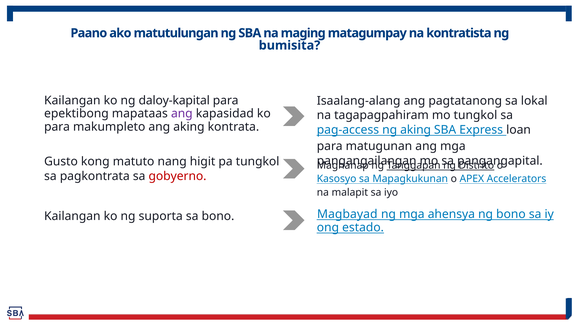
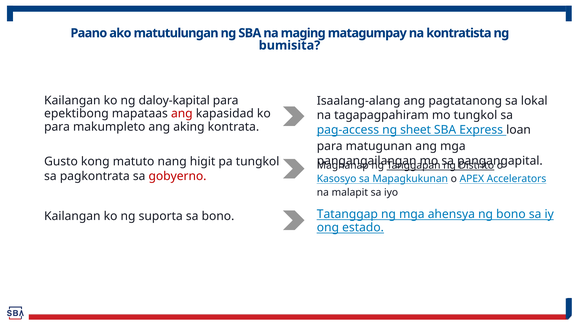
ang colour: purple -> red (182, 114)
ng aking: aking -> sheet (416, 130)
Magbayad: Magbayad -> Tatanggap (347, 214)
